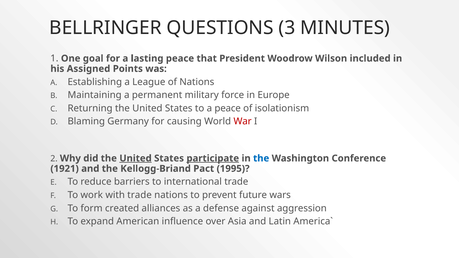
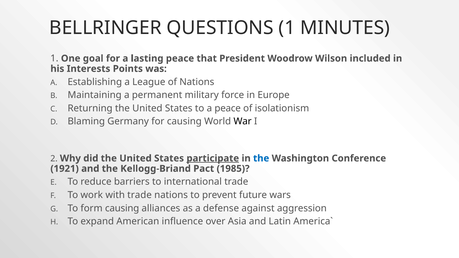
QUESTIONS 3: 3 -> 1 (287, 28)
Assigned: Assigned -> Interests (89, 69)
War colour: red -> black (243, 122)
United underline: present -> none (136, 158)
1995: 1995 -> 1985 (233, 169)
form created: created -> causing (122, 208)
